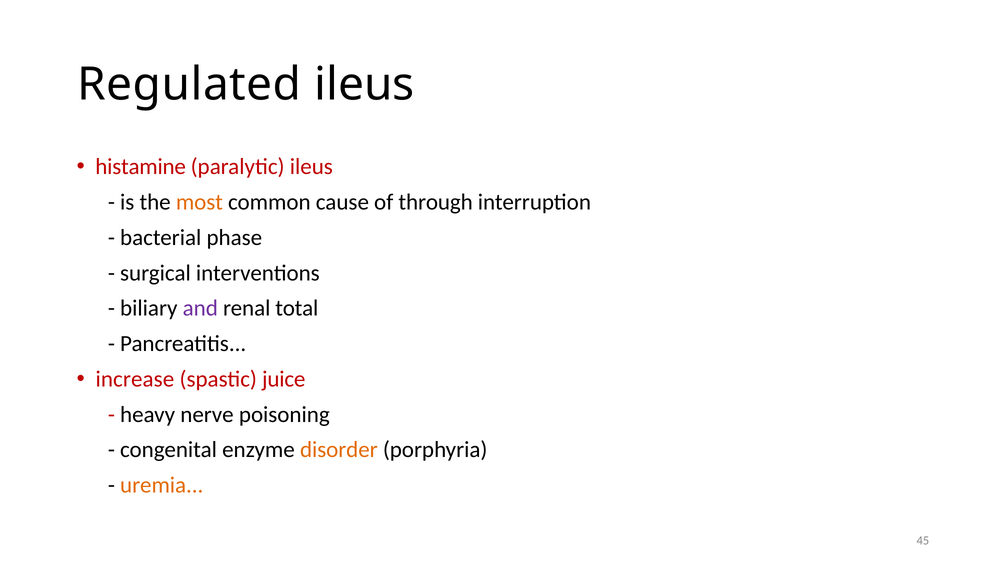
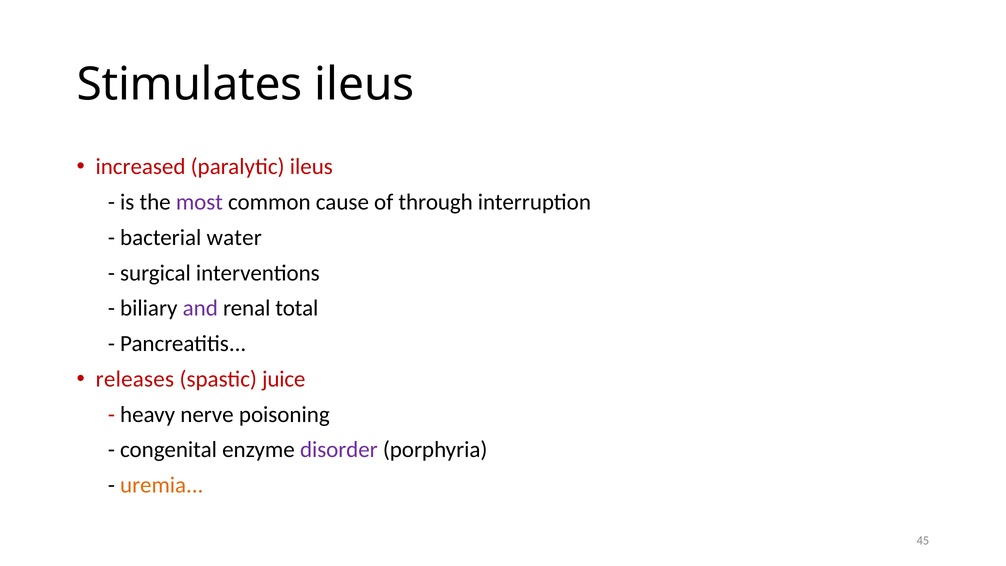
Regulated: Regulated -> Stimulates (190, 85)
histamine: histamine -> increased (141, 167)
most colour: orange -> purple (199, 202)
phase: phase -> water (234, 237)
increase: increase -> releases (135, 379)
disorder colour: orange -> purple (339, 450)
